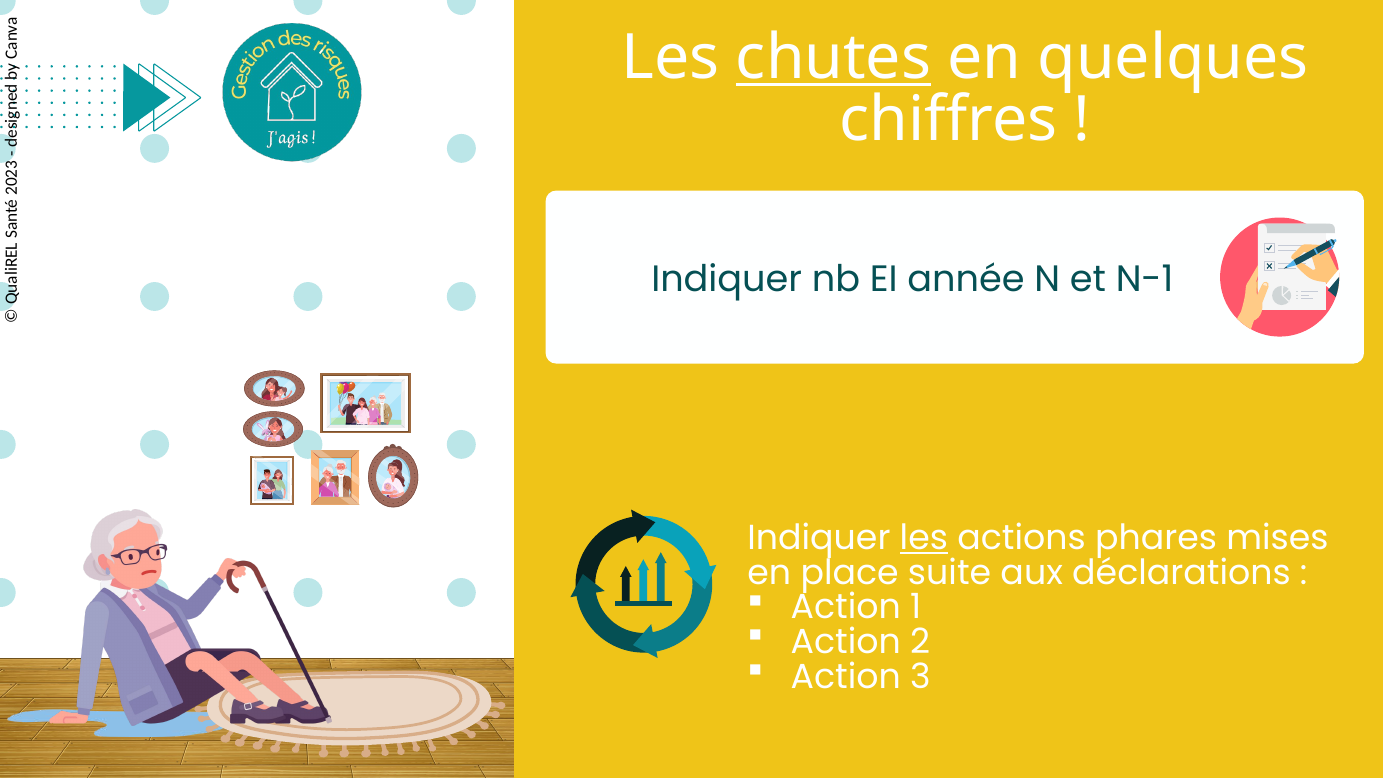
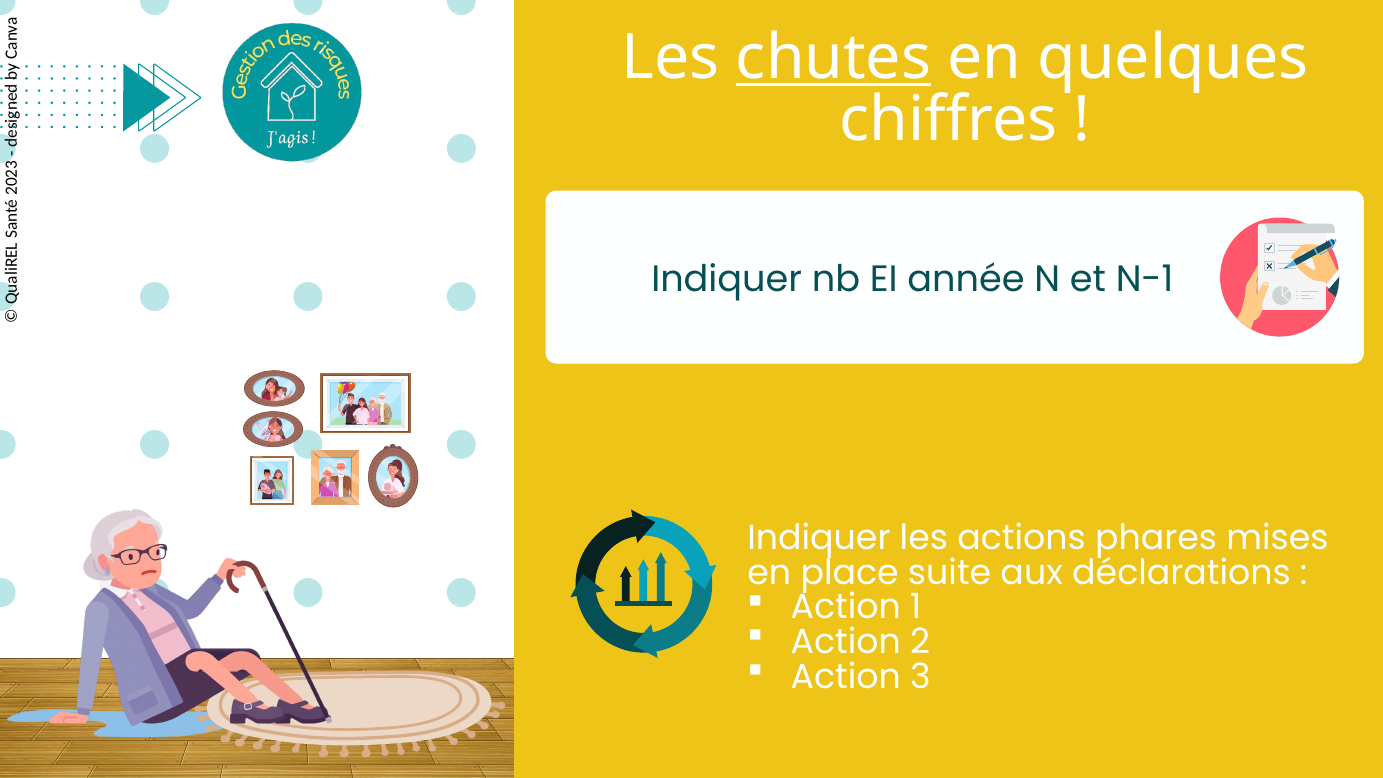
les underline: present -> none (924, 538)
